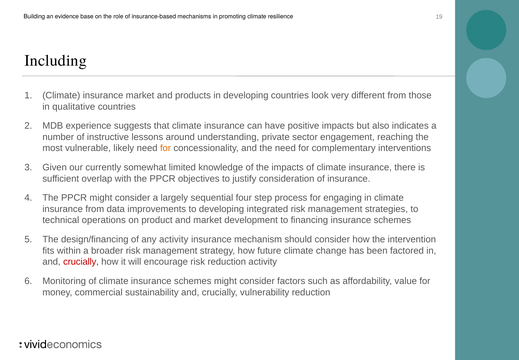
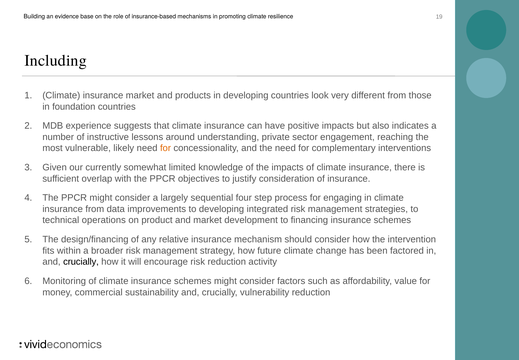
qualitative: qualitative -> foundation (74, 106)
any activity: activity -> relative (174, 239)
crucially colour: red -> black (81, 261)
